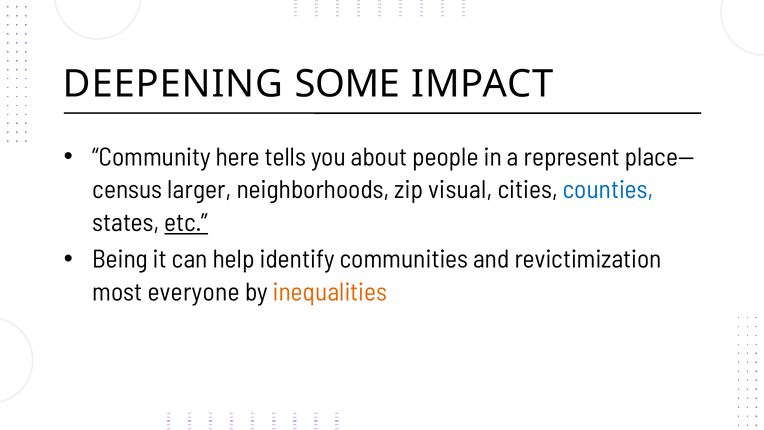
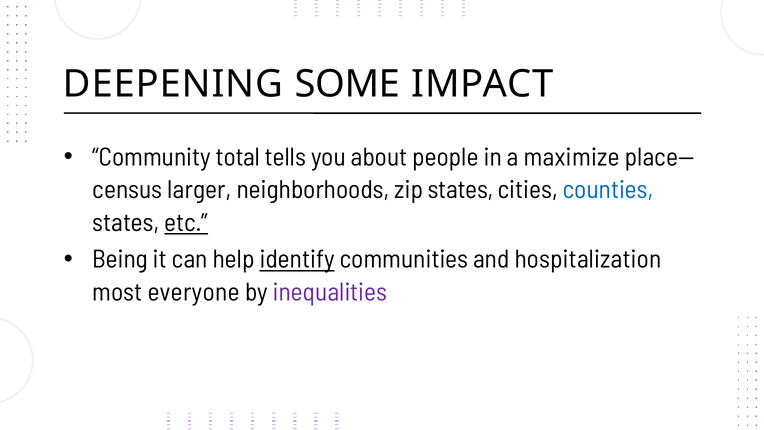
here: here -> total (238, 157)
represent: represent -> maximize (572, 157)
zip visual: visual -> states (461, 190)
identify underline: none -> present (297, 259)
revictimization: revictimization -> hospitalization (588, 259)
inequalities colour: orange -> purple (330, 292)
